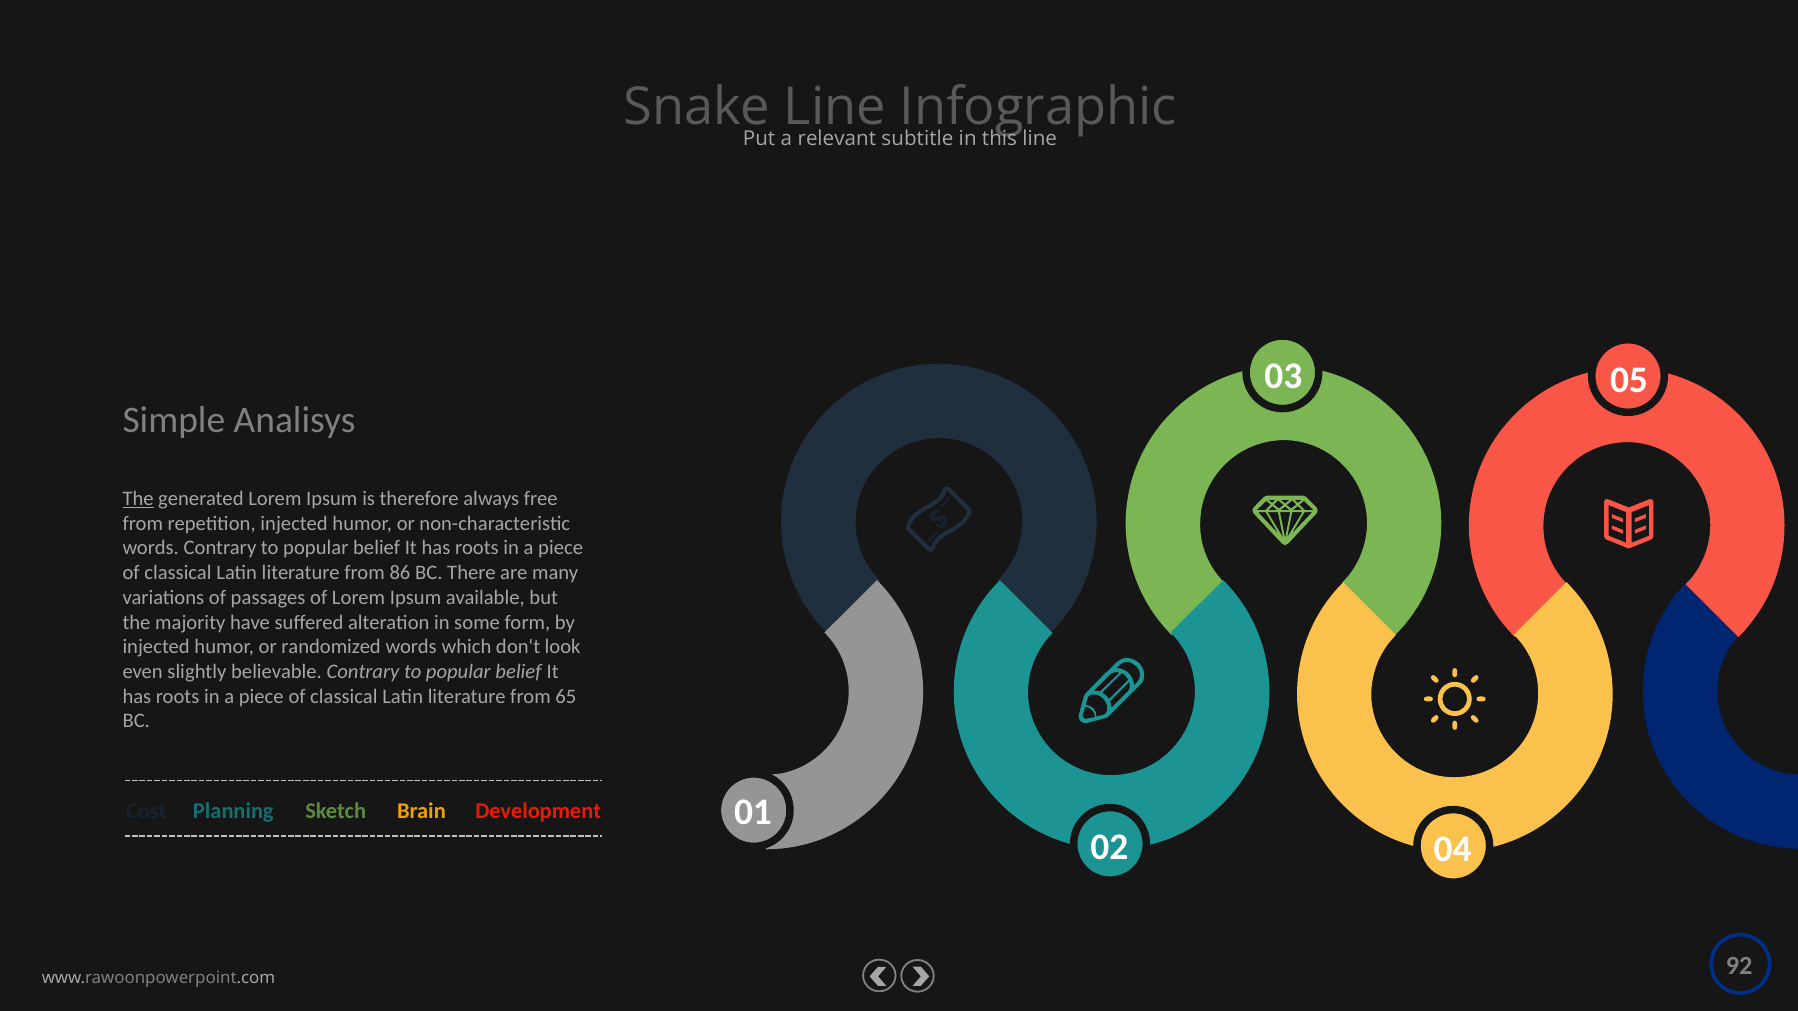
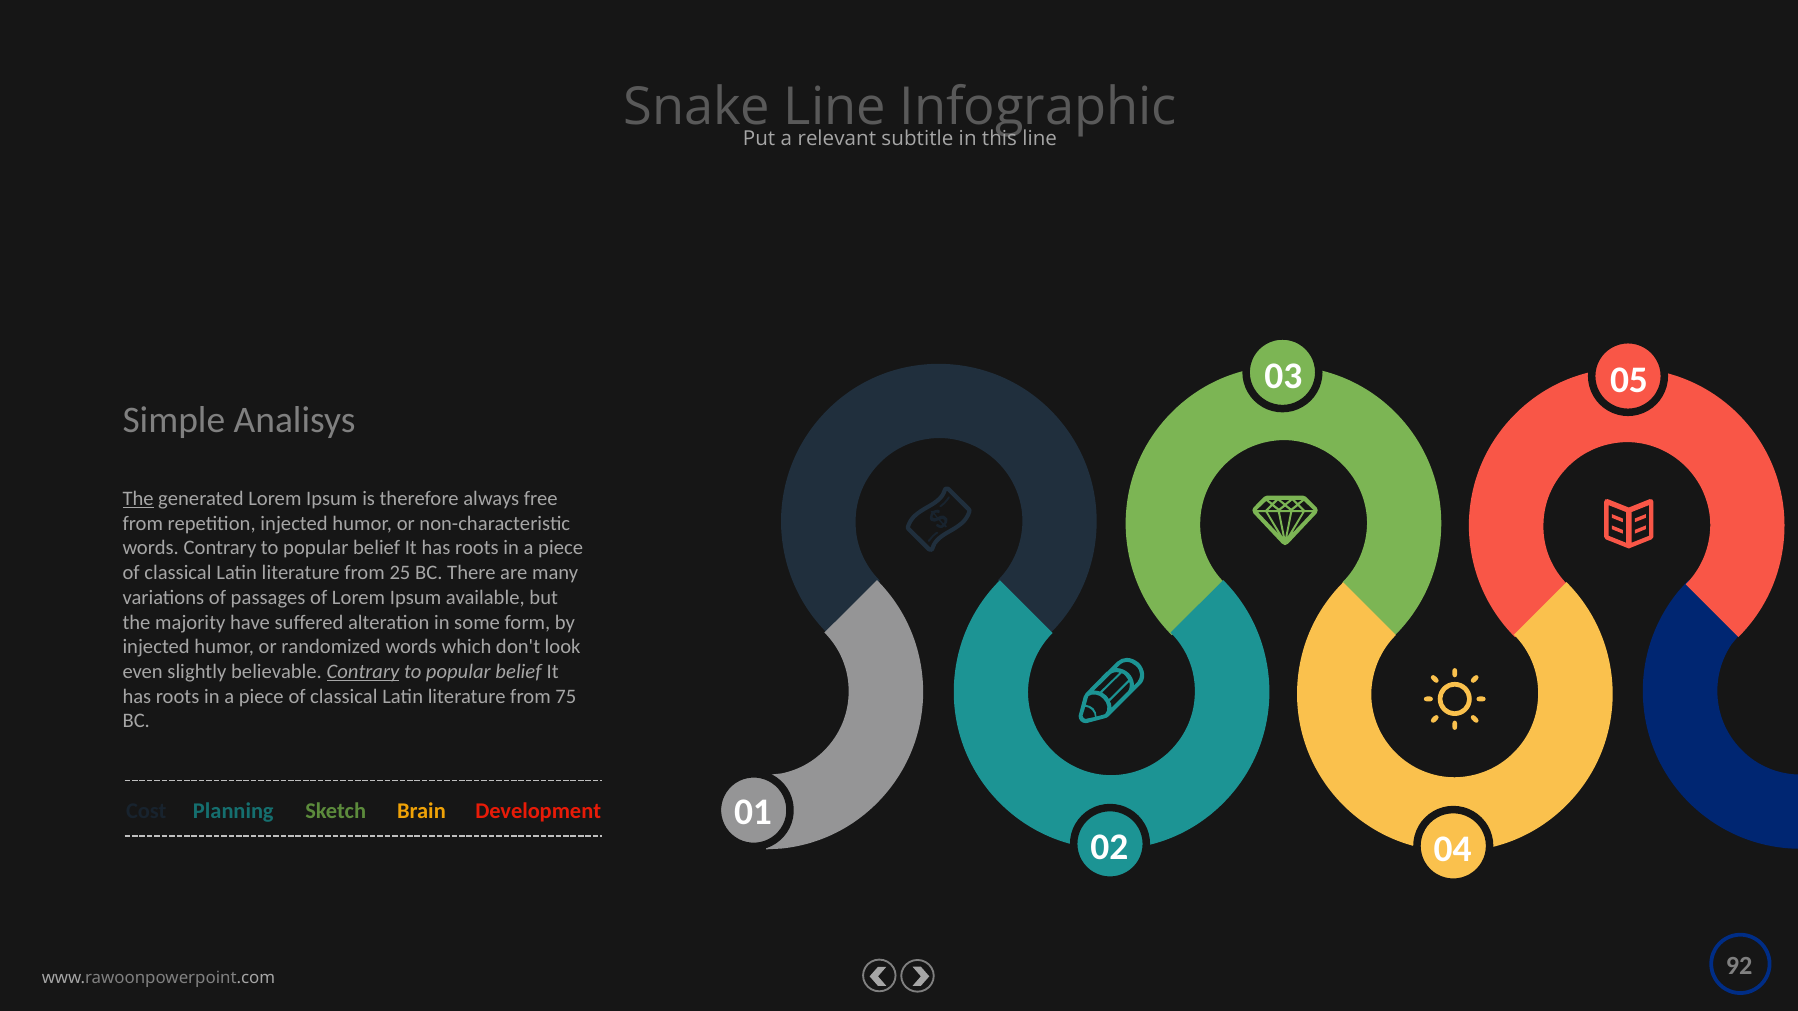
86: 86 -> 25 (400, 573)
Contrary underline: none -> present (363, 672)
65: 65 -> 75 (566, 697)
